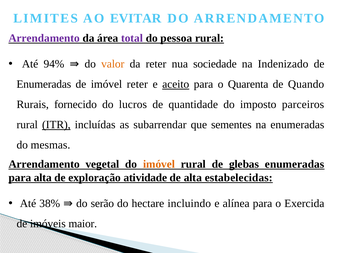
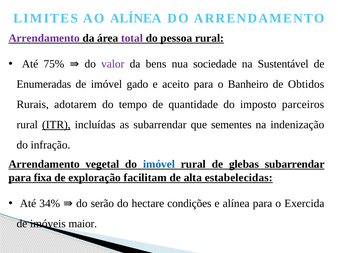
AO EVITAR: EVITAR -> ALÍNEA (136, 18)
94%: 94% -> 75% (54, 64)
valor colour: orange -> purple (113, 64)
da reter: reter -> bens (156, 64)
Indenizado: Indenizado -> Sustentável (283, 64)
imóvel reter: reter -> gado (137, 84)
aceito underline: present -> none (176, 84)
Quarenta: Quarenta -> Banheiro (248, 84)
Quando: Quando -> Obtidos (306, 84)
fornecido: fornecido -> adotarem (75, 105)
lucros: lucros -> tempo (133, 105)
na enumeradas: enumeradas -> indenização (297, 125)
mesmas: mesmas -> infração (51, 145)
imóvel colour: orange -> blue (159, 164)
glebas enumeradas: enumeradas -> subarrendar (295, 164)
para alta: alta -> fixa (43, 178)
atividade: atividade -> facilitam (145, 178)
38%: 38% -> 34% (50, 204)
incluindo: incluindo -> condições (189, 204)
